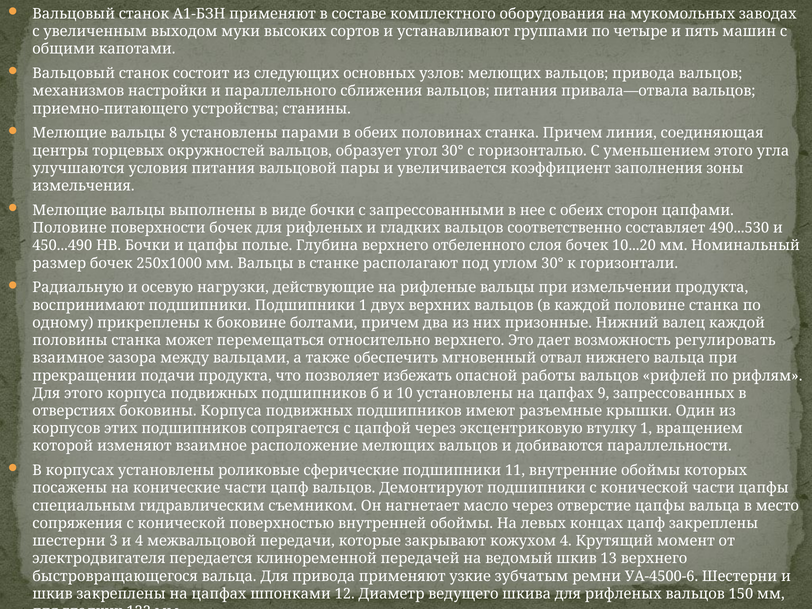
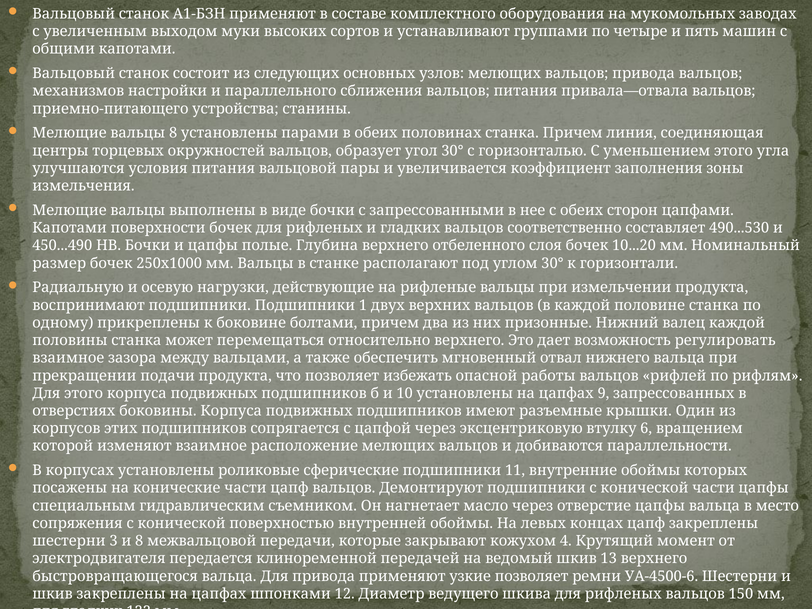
Половине: Половине -> Капотами (70, 228)
втулку 1: 1 -> 6 (646, 429)
и 4: 4 -> 8 (139, 541)
узкие зубчатым: зубчатым -> позволяет (532, 576)
